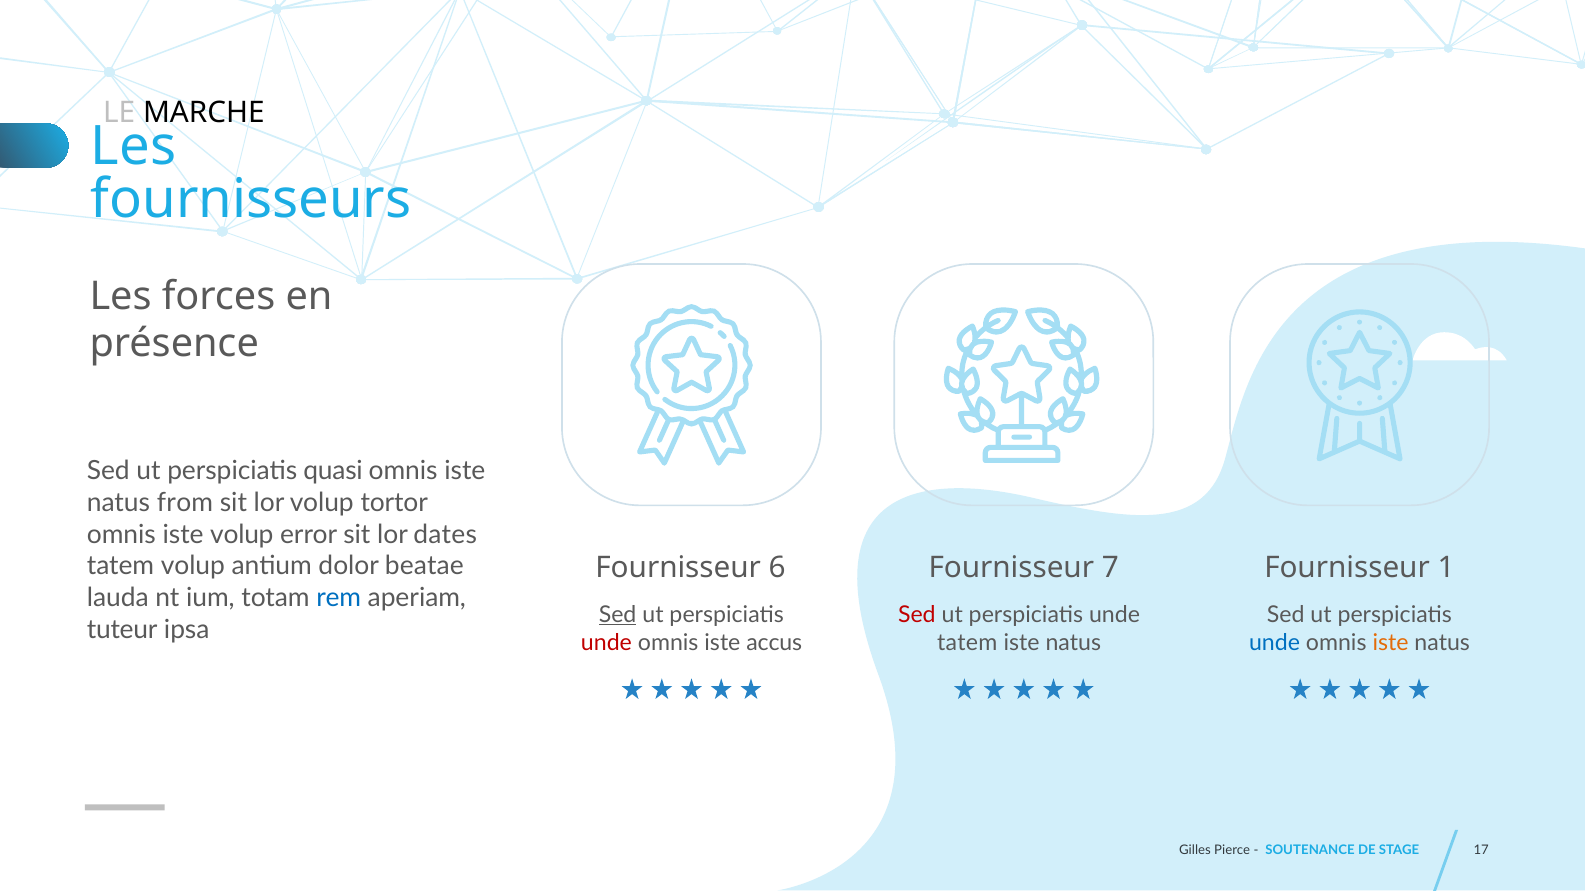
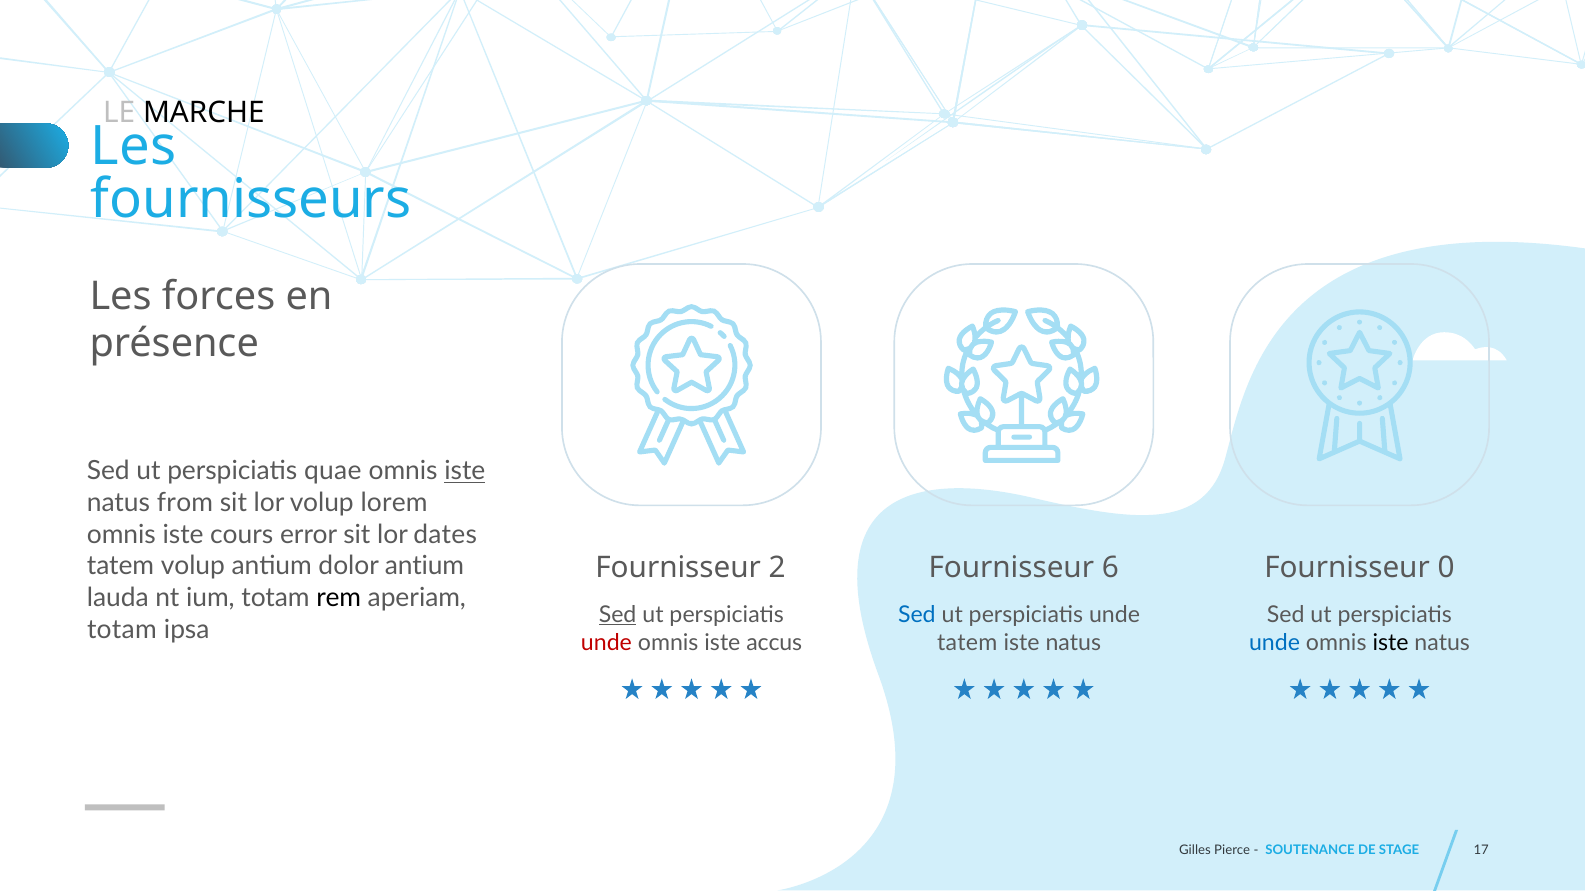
quasi: quasi -> quae (333, 472)
iste underline: none -> present (465, 472)
tortor: tortor -> lorem (394, 503)
iste volup: volup -> cours (242, 535)
dolor beatae: beatae -> antium (425, 567)
6: 6 -> 2 (777, 568)
7: 7 -> 6 (1110, 568)
1: 1 -> 0 (1446, 568)
rem colour: blue -> black (339, 598)
Sed colour: red -> blue (917, 615)
tuteur: tuteur -> totam (122, 630)
iste colour: orange -> black (1391, 643)
